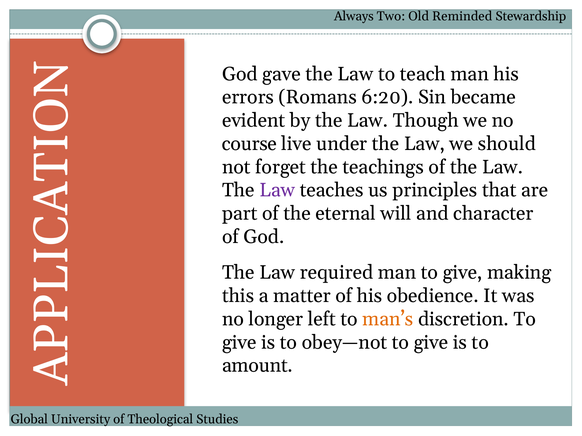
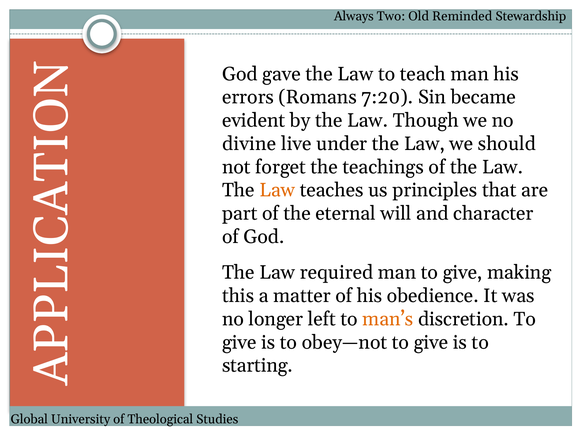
6:20: 6:20 -> 7:20 (387, 97)
course: course -> divine (249, 144)
Law colour: purple -> orange (277, 190)
amount: amount -> starting (257, 366)
